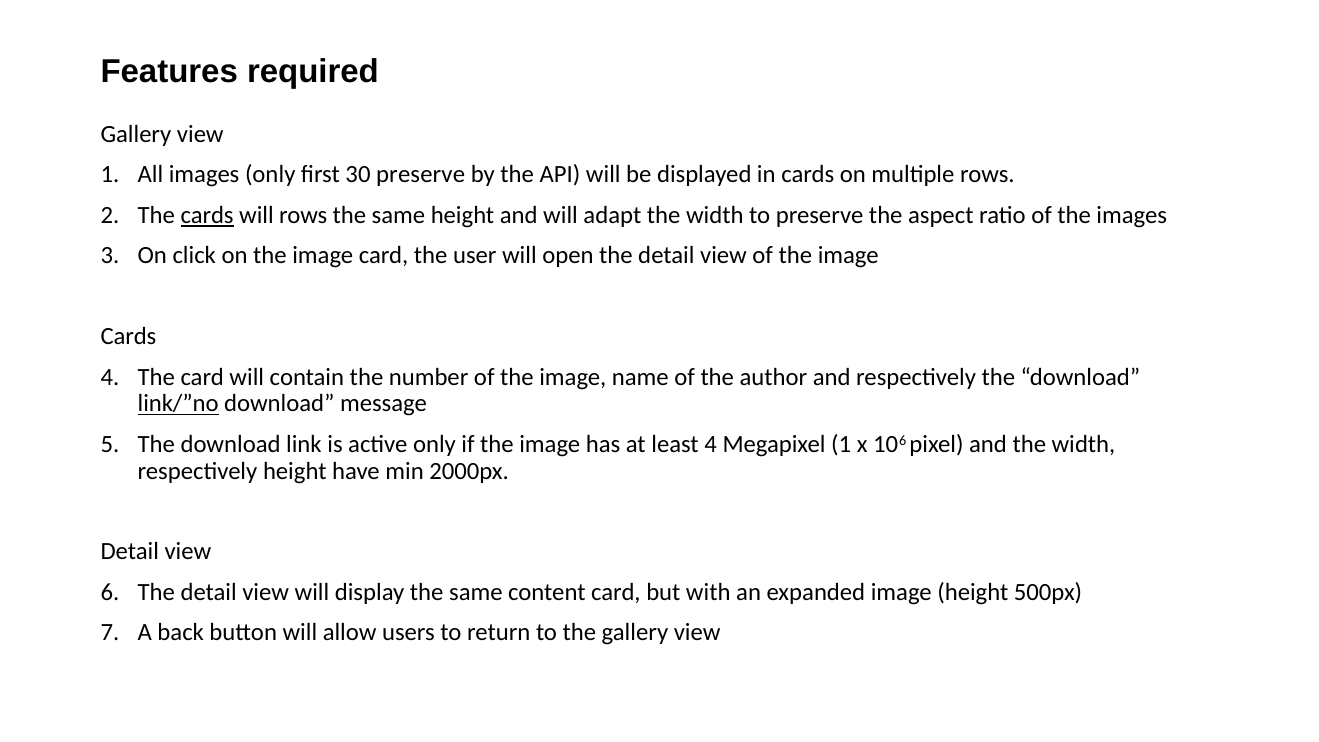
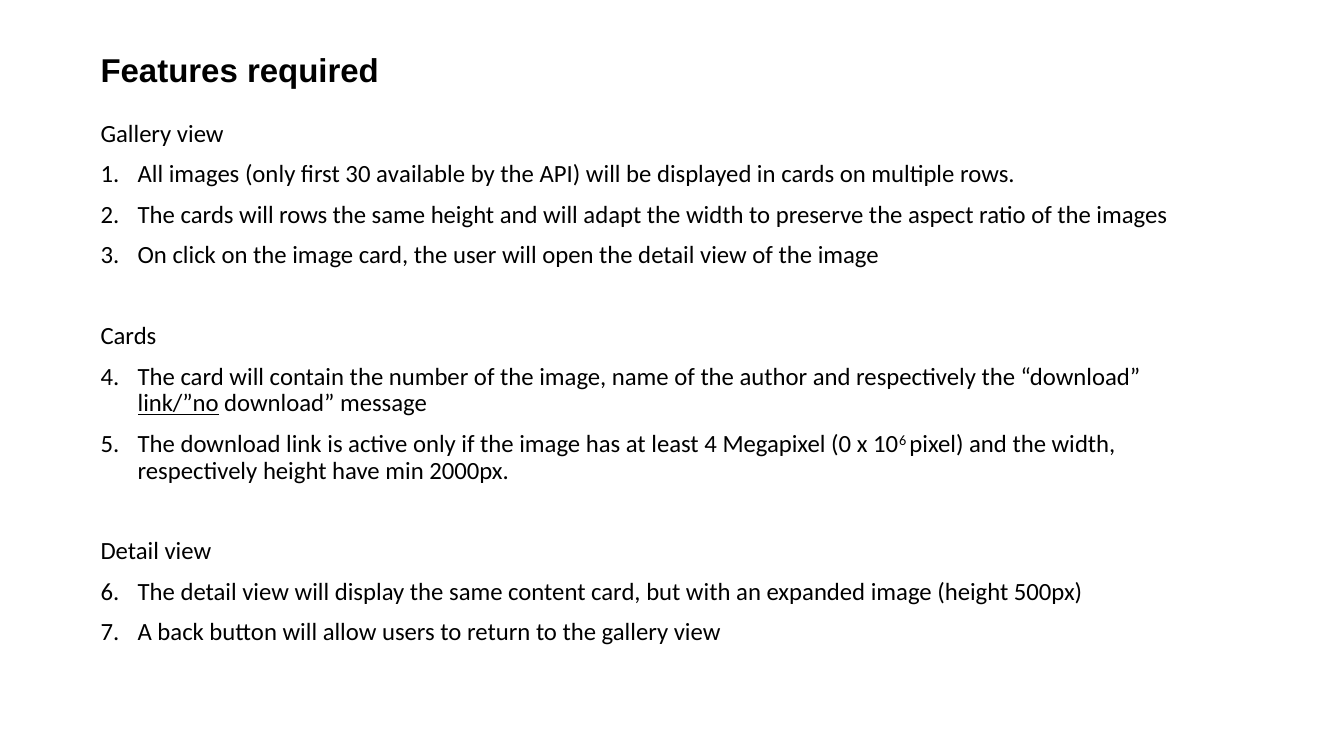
30 preserve: preserve -> available (421, 175)
cards underline: present -> none (207, 215)
Megapixel 1: 1 -> 0 (841, 444)
